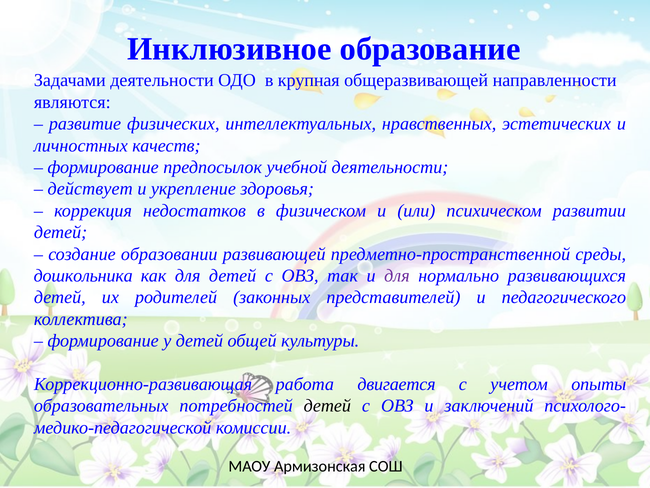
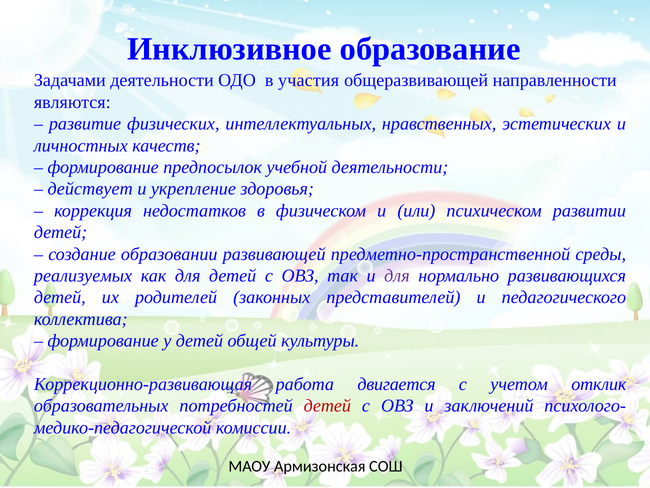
крупная: крупная -> участия (309, 80)
дошкольника: дошкольника -> реализуемых (83, 275)
опыты: опыты -> отклик (599, 384)
детей colour: black -> red (327, 406)
